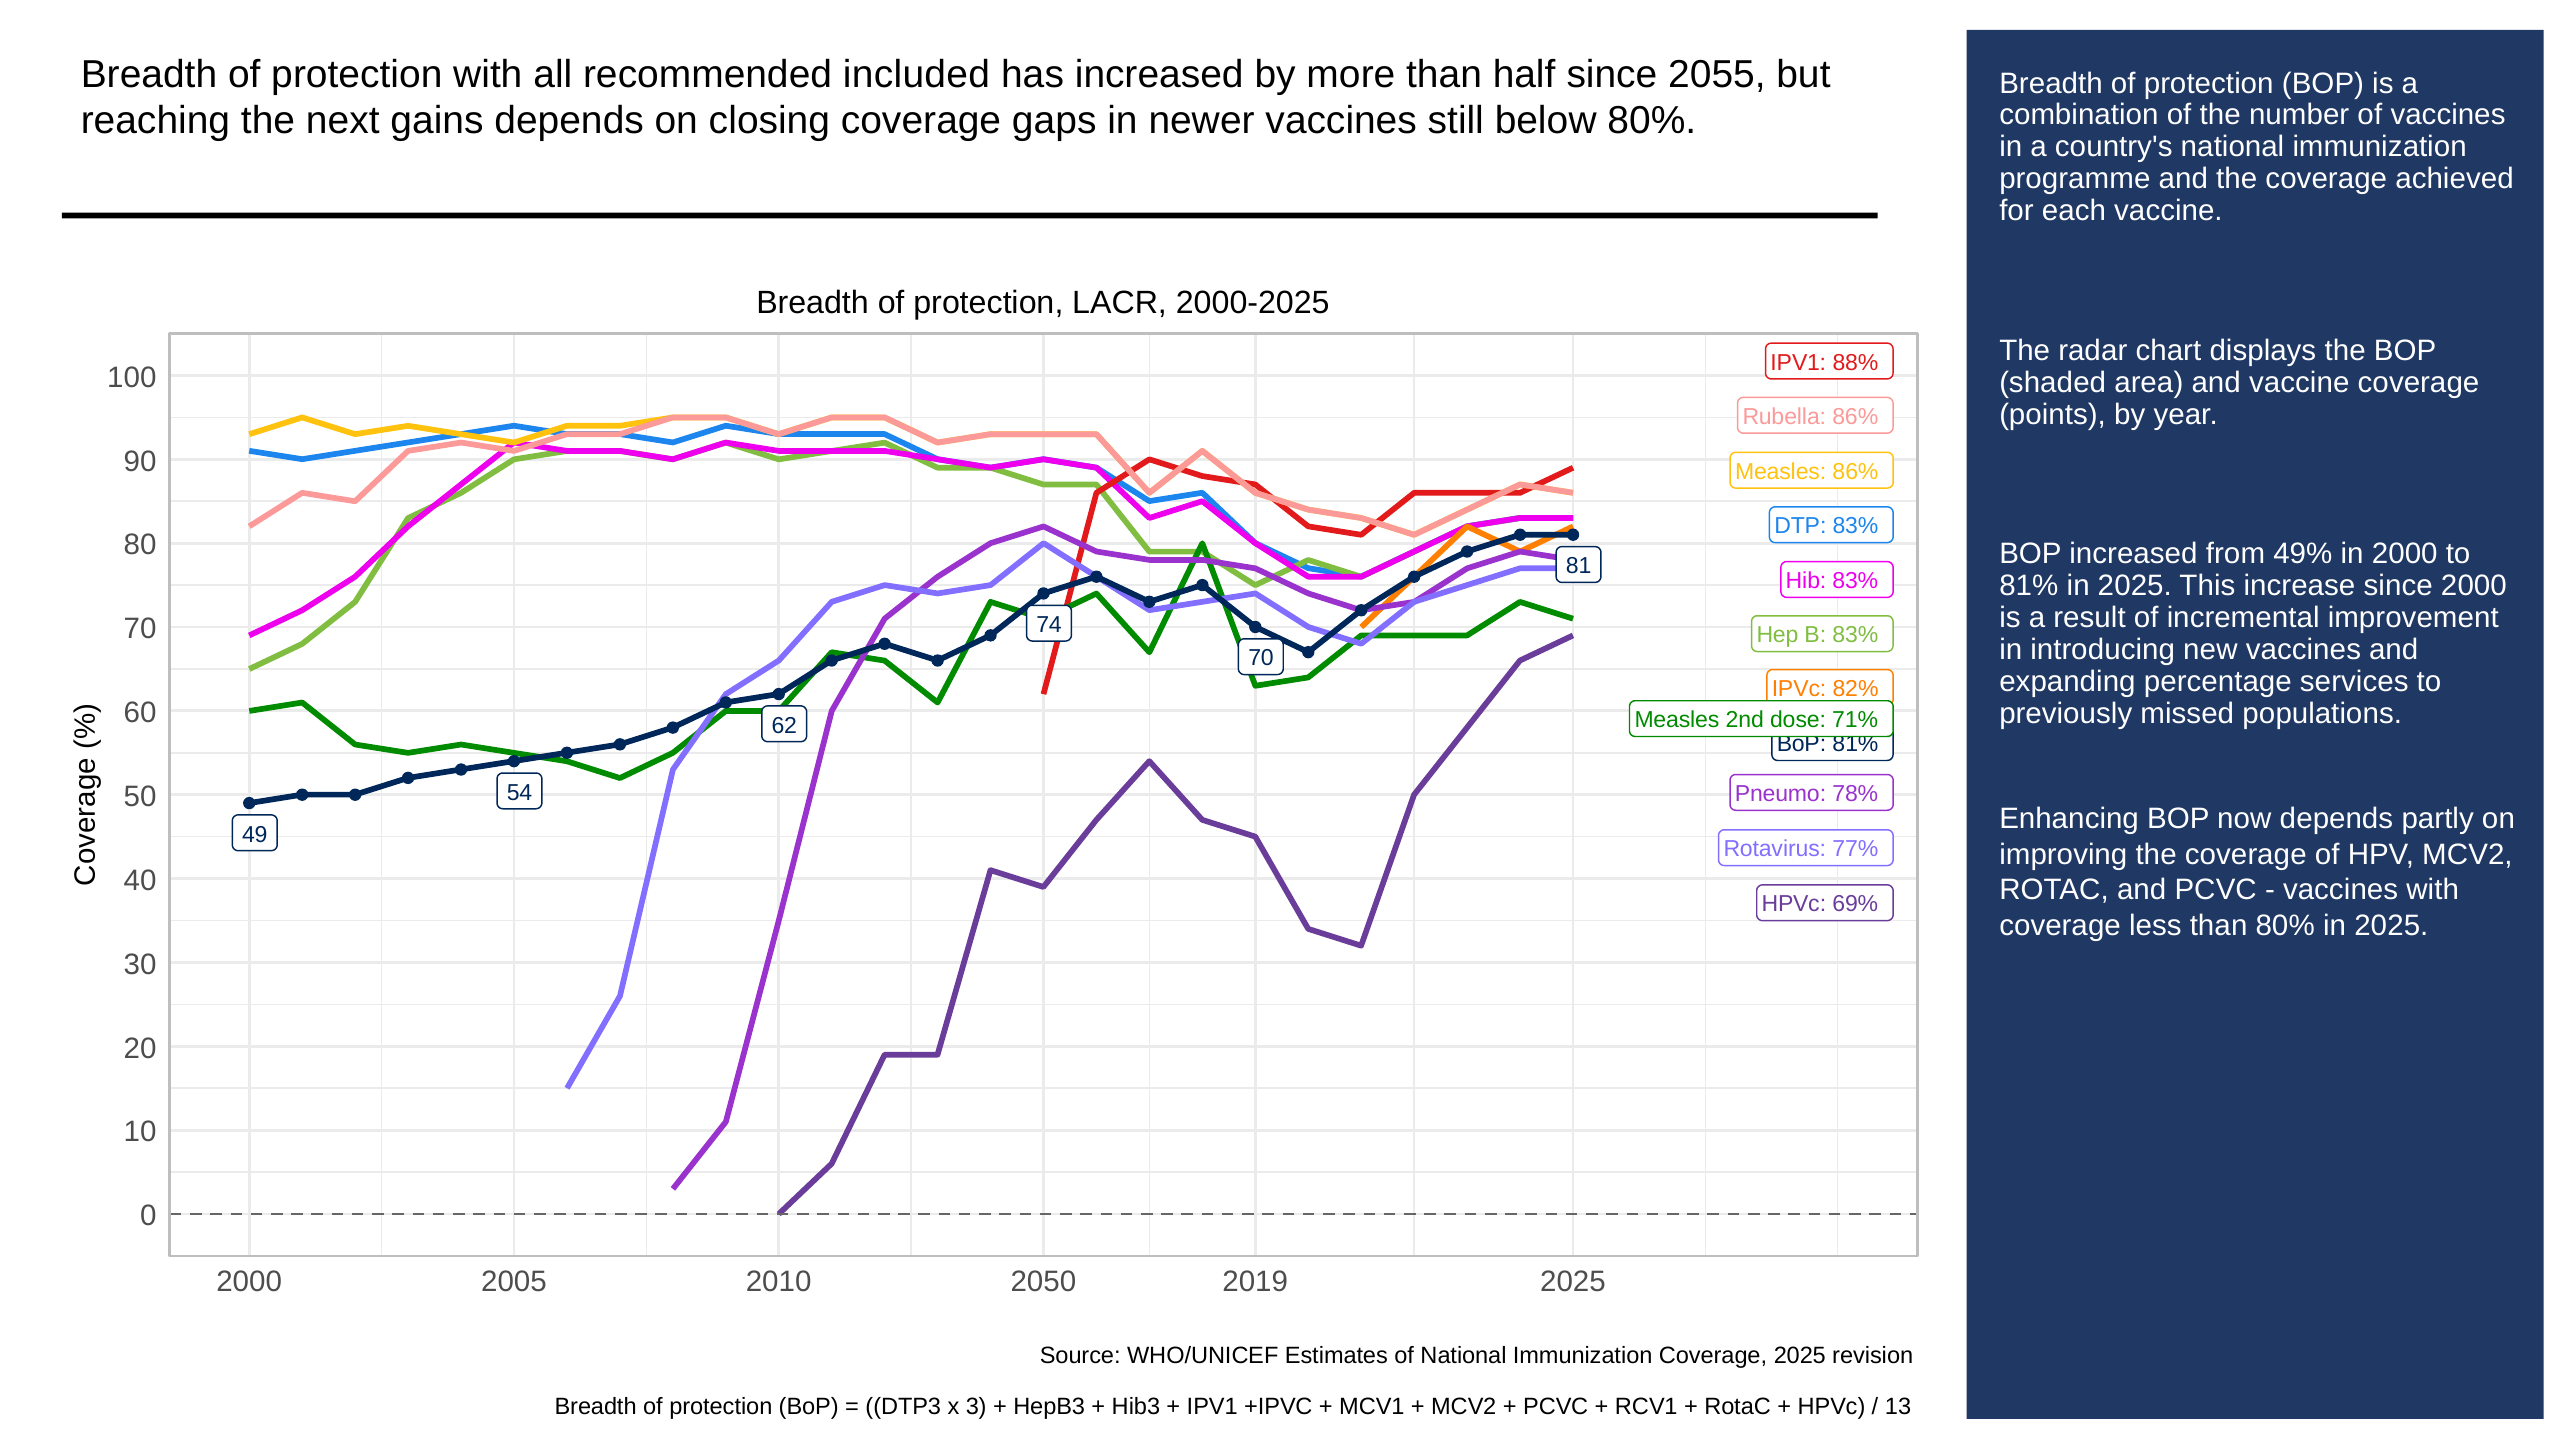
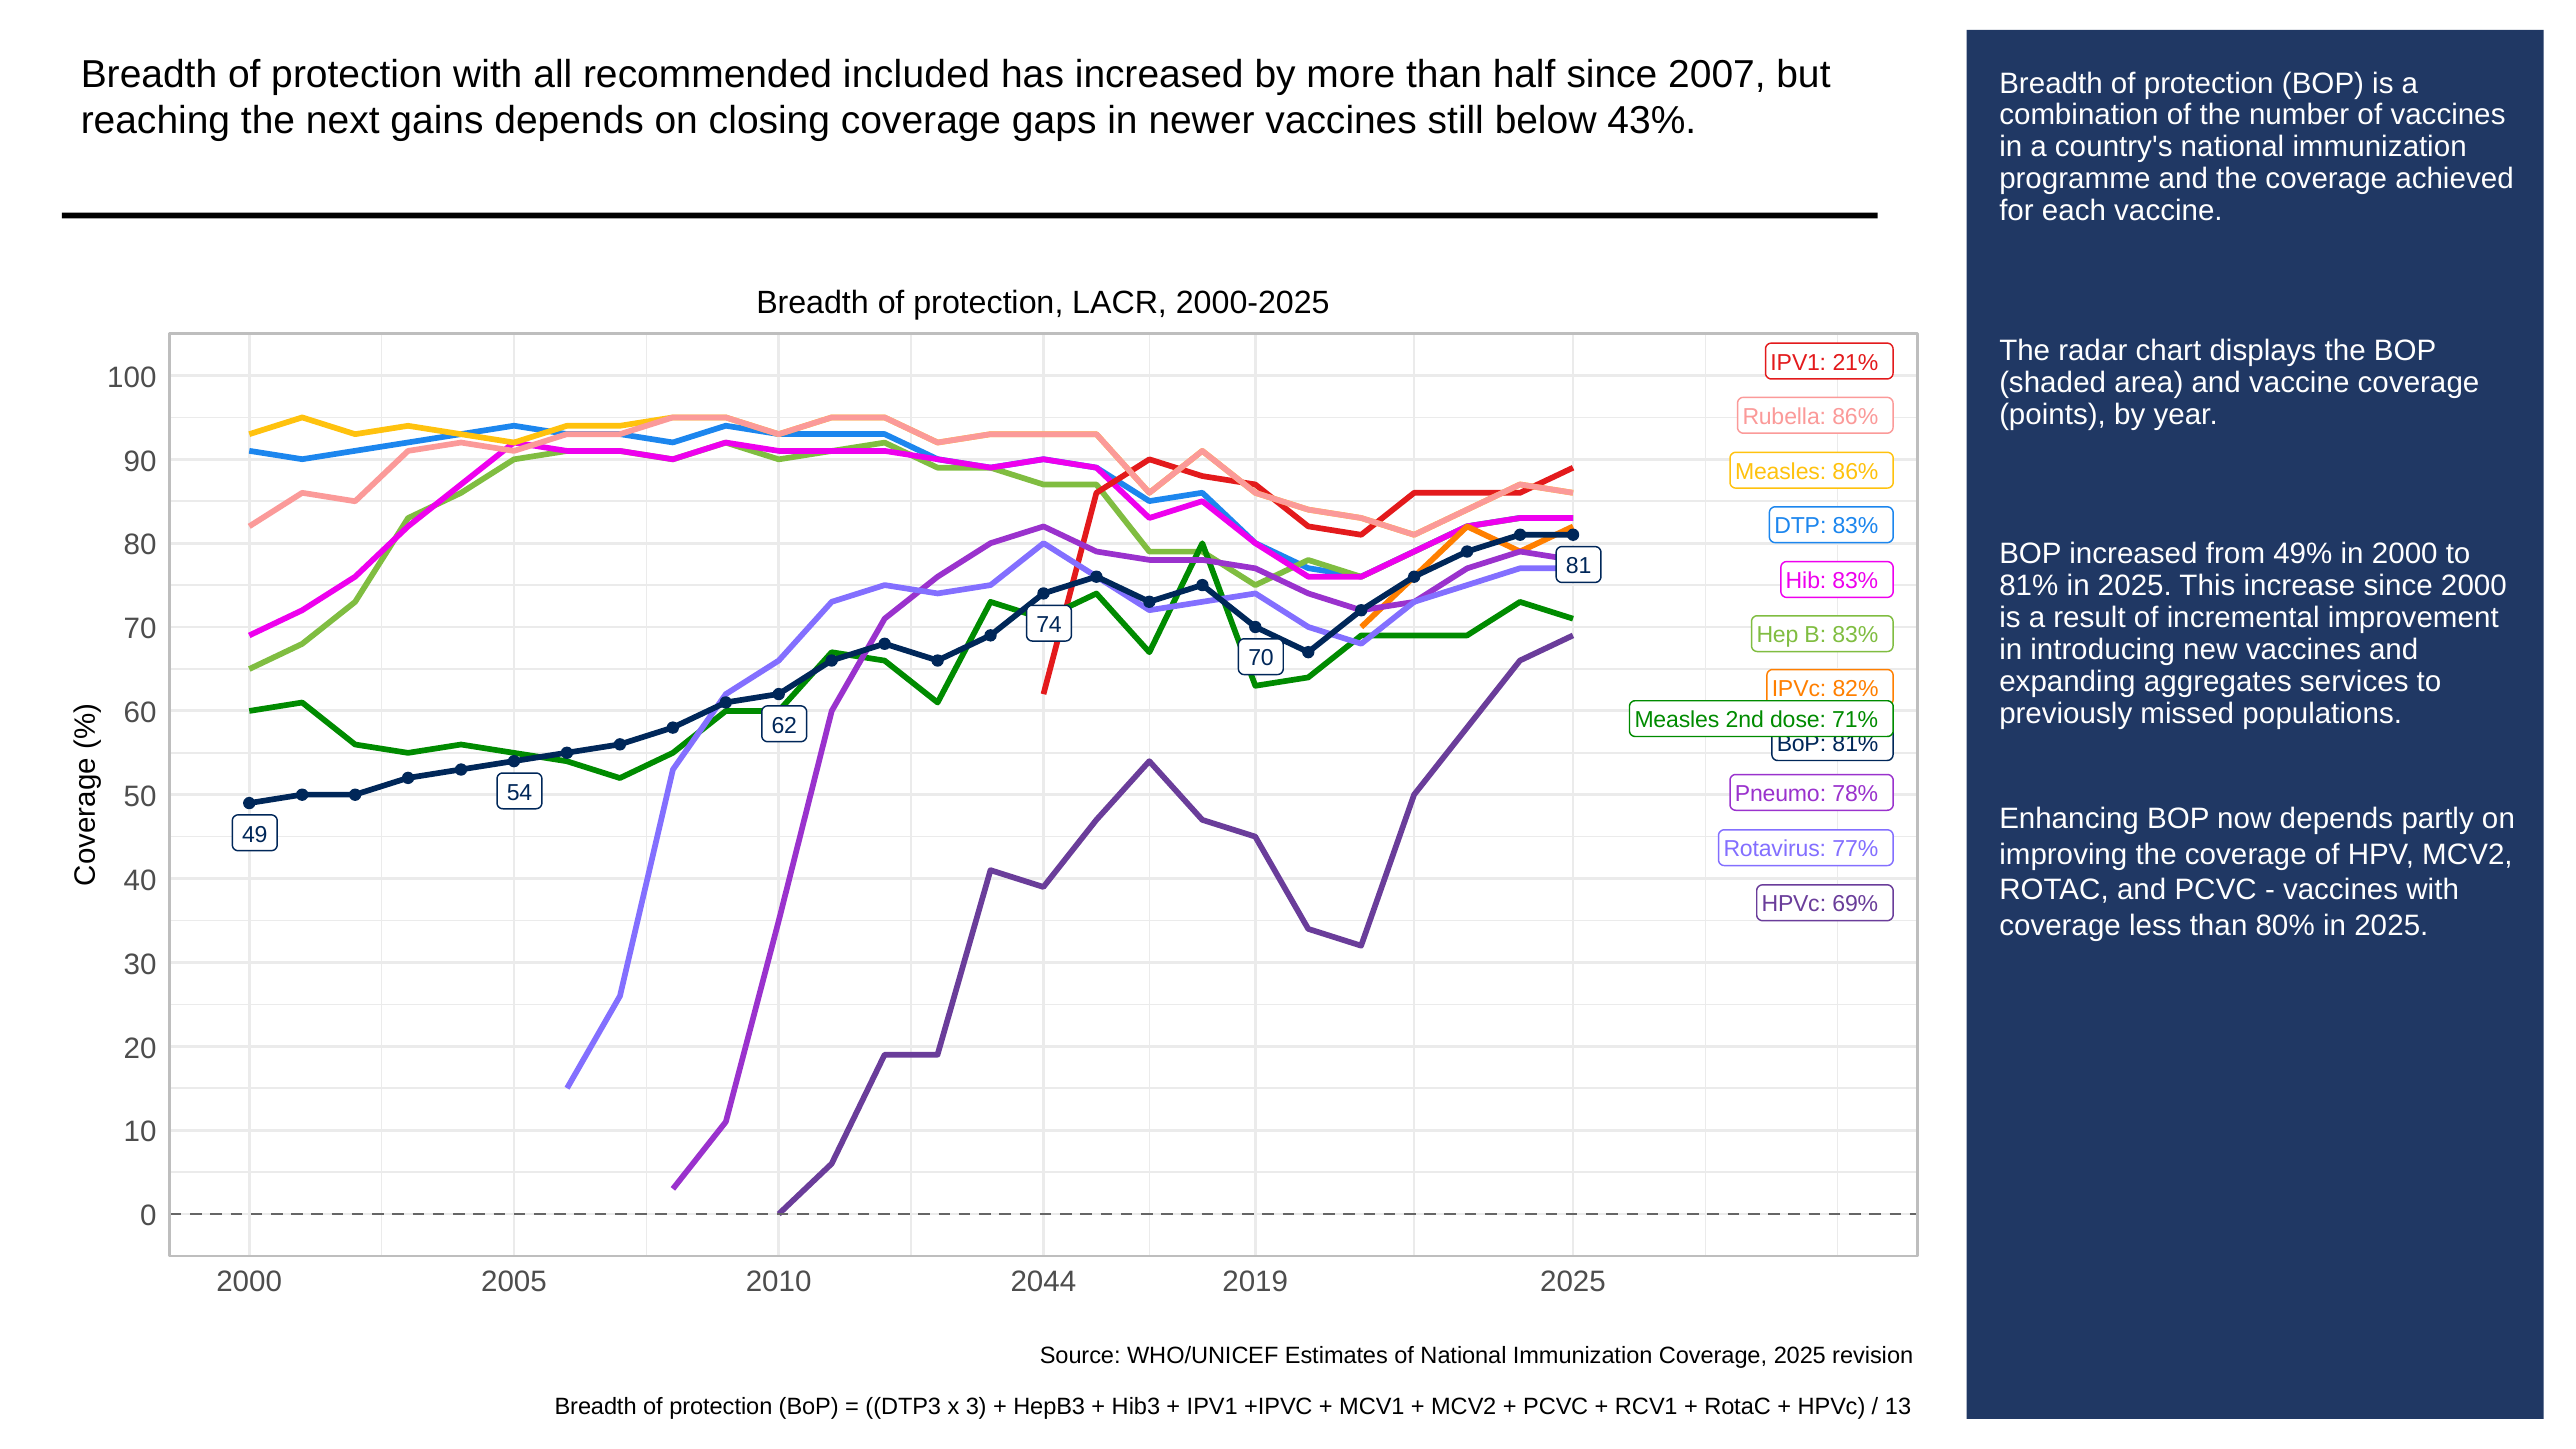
2055: 2055 -> 2007 (1717, 74)
below 80%: 80% -> 43% (1652, 121)
88%: 88% -> 21% (1855, 363)
percentage: percentage -> aggregates (2218, 682)
2050: 2050 -> 2044 (1043, 1282)
